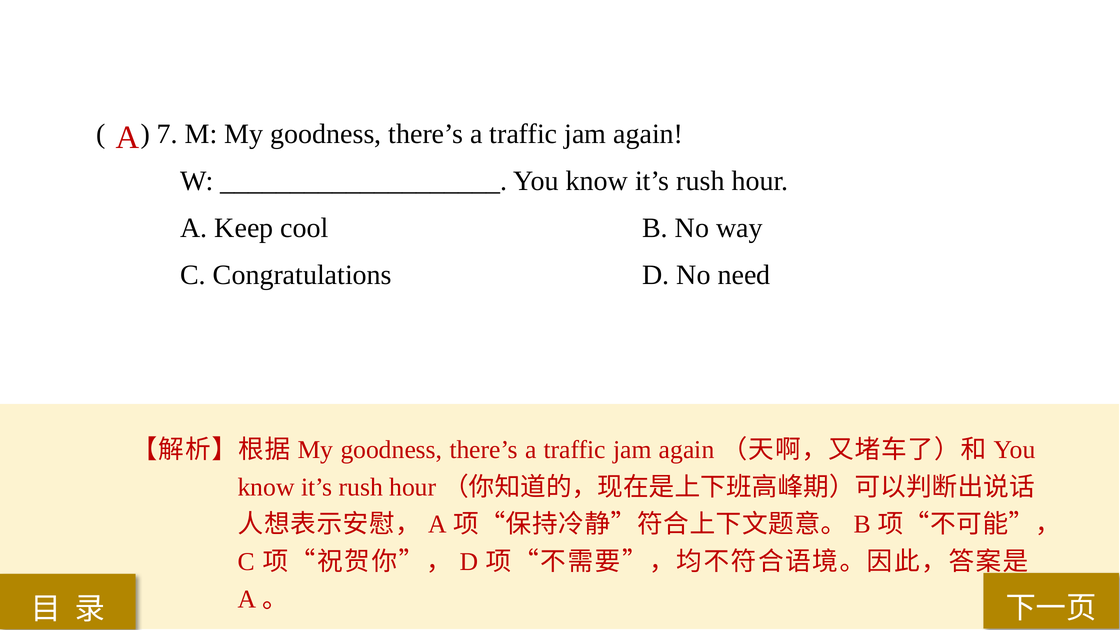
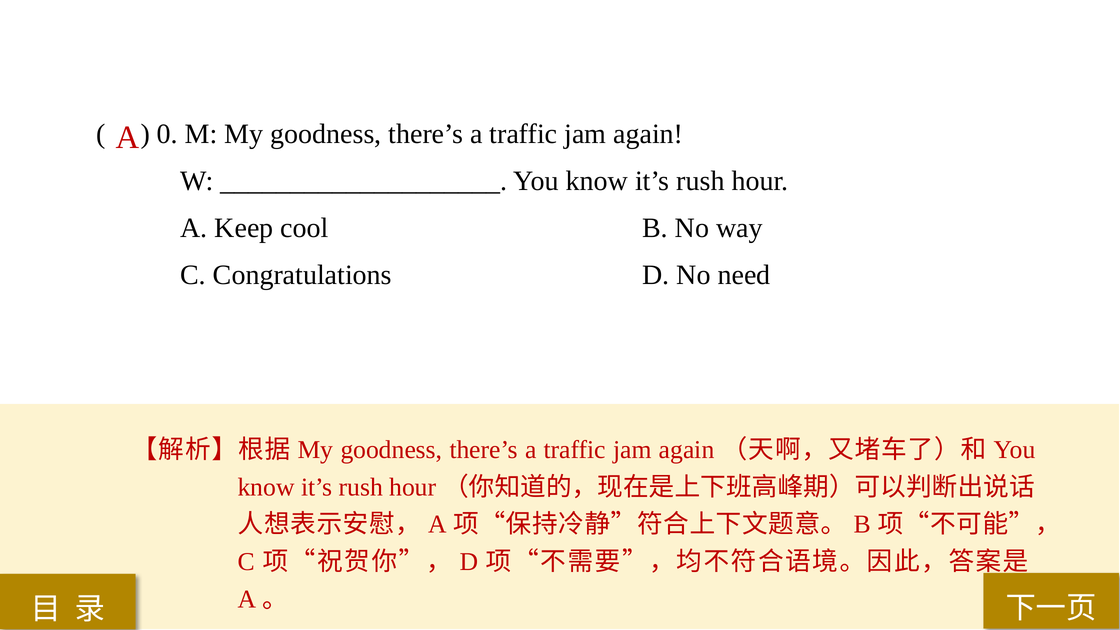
7: 7 -> 0 (167, 134)
